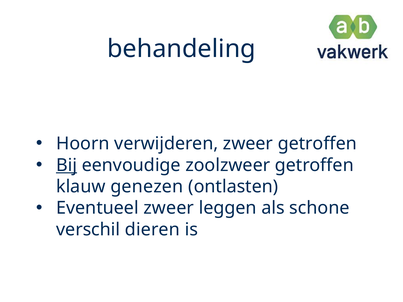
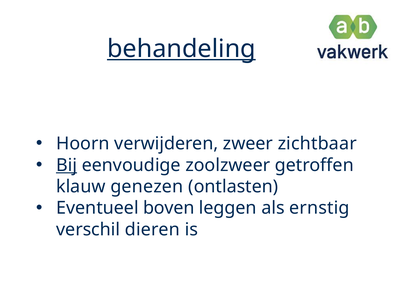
behandeling underline: none -> present (181, 49)
zweer getroffen: getroffen -> zichtbaar (317, 144)
Eventueel zweer: zweer -> boven (169, 208)
schone: schone -> ernstig (319, 208)
